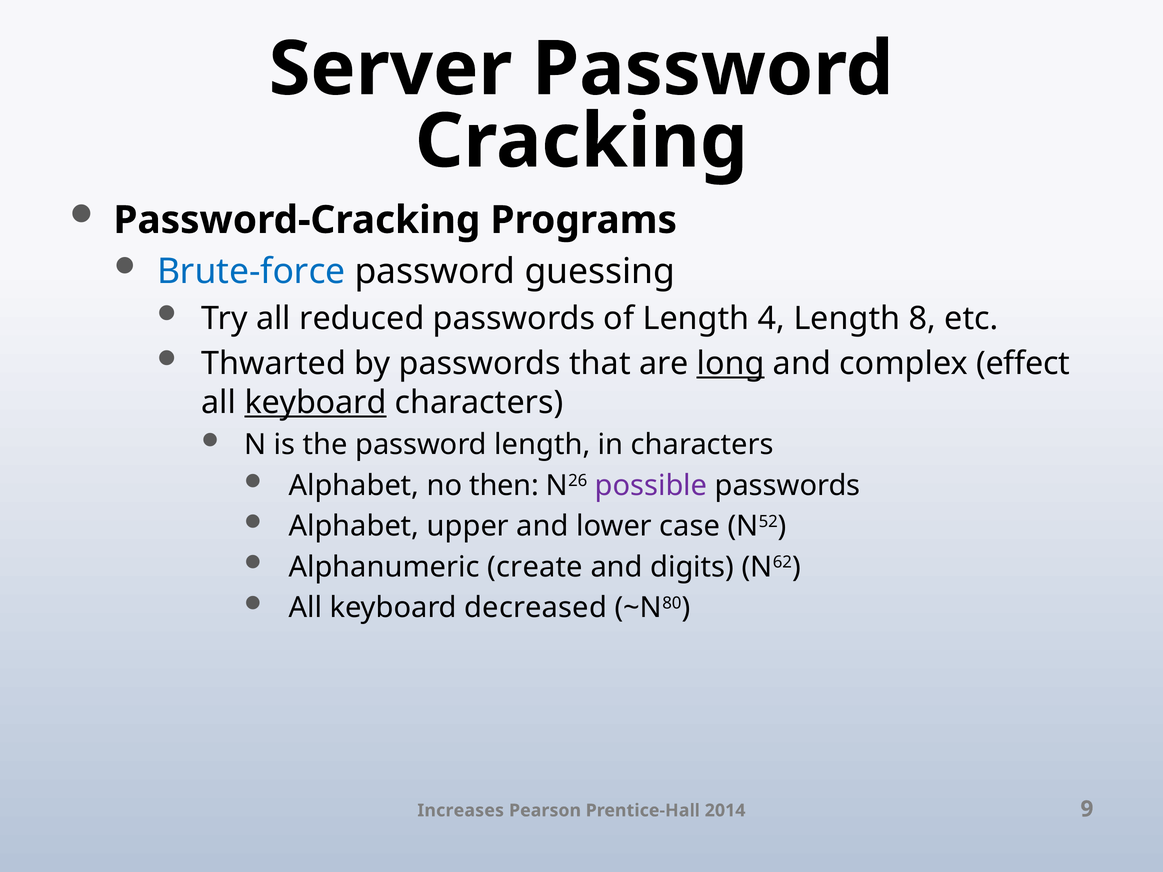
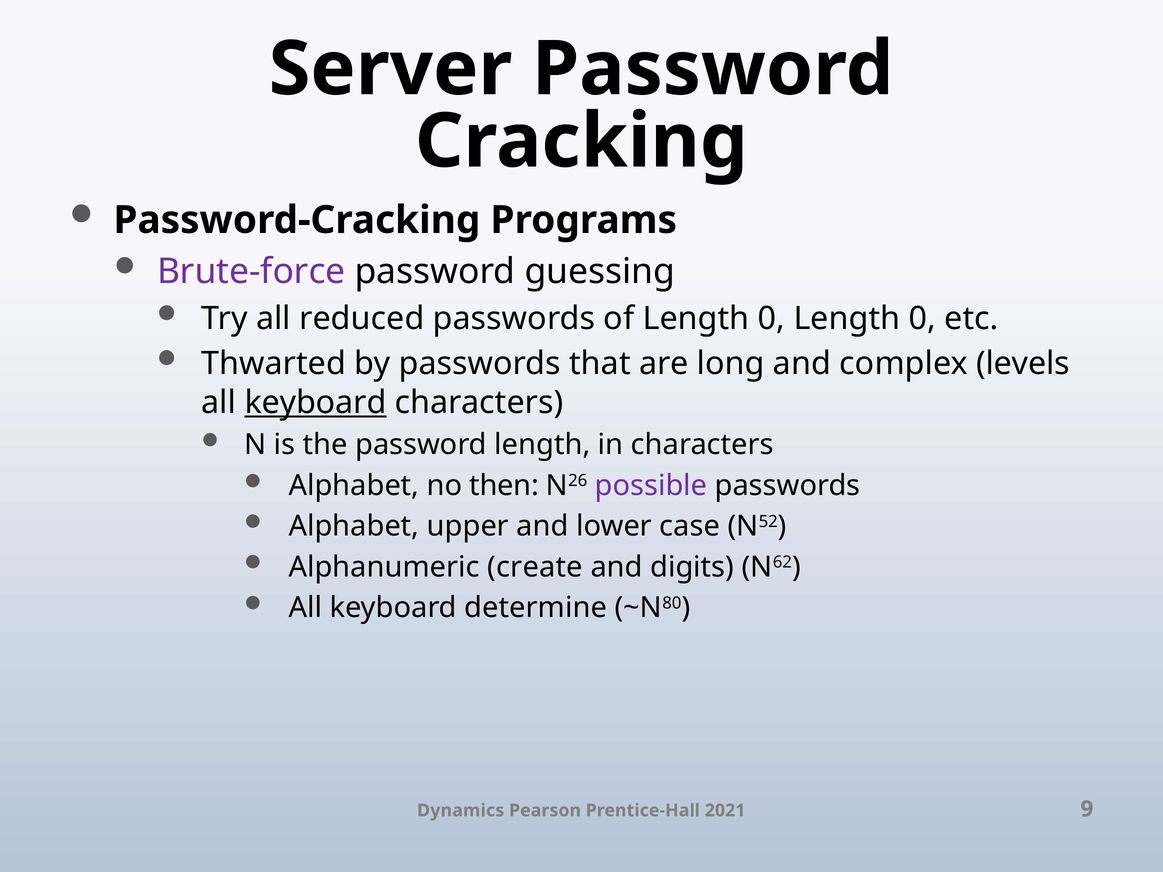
Brute-force colour: blue -> purple (251, 272)
of Length 4: 4 -> 0 (771, 319)
8: 8 -> 0 (922, 319)
long underline: present -> none (731, 364)
effect: effect -> levels (1023, 364)
decreased: decreased -> determine (536, 608)
Increases: Increases -> Dynamics (461, 811)
2014: 2014 -> 2021 (725, 811)
